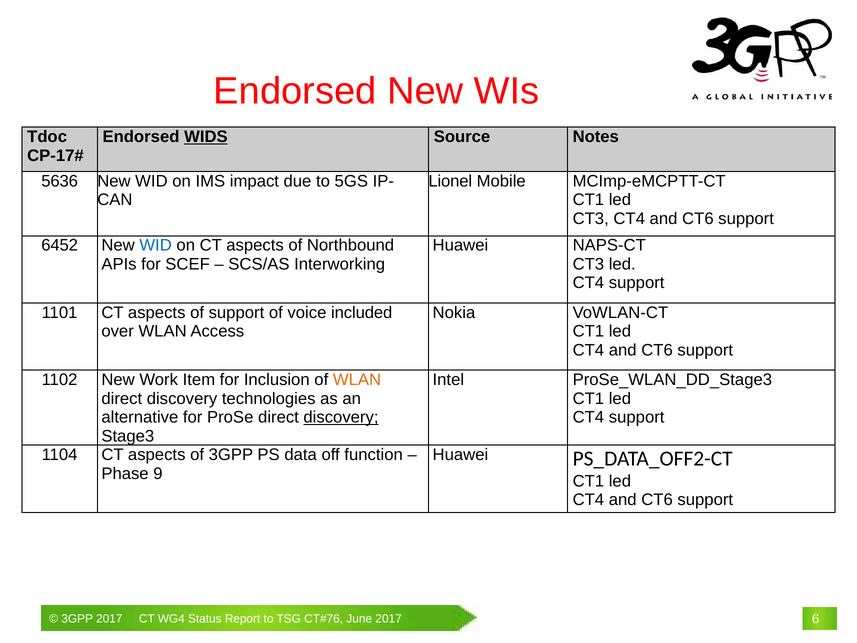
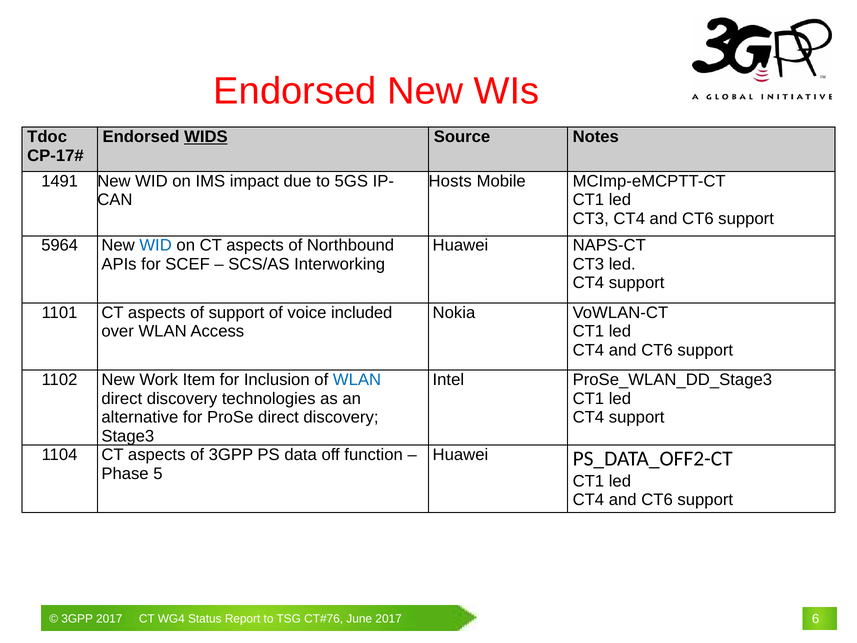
5636: 5636 -> 1491 (60, 181)
Lionel: Lionel -> Hosts (450, 181)
6452: 6452 -> 5964 (60, 245)
WLAN colour: orange -> blue (357, 380)
discovery underline: present -> none (341, 417)
9: 9 -> 5 (158, 473)
